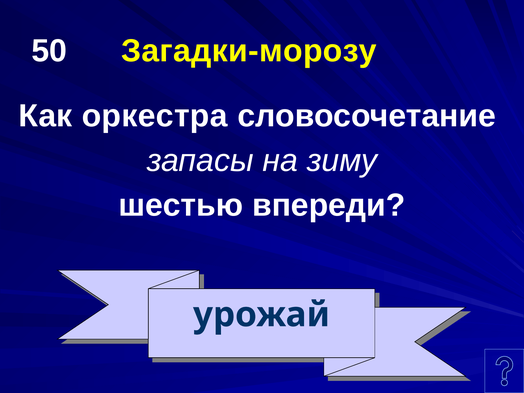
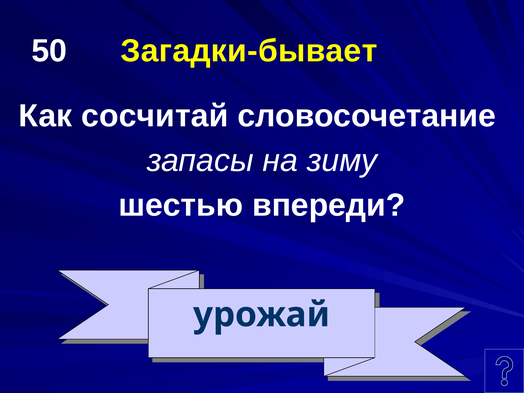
Загадки-морозу: Загадки-морозу -> Загадки-бывает (249, 51)
оркестра: оркестра -> сосчитай (155, 116)
